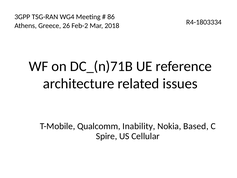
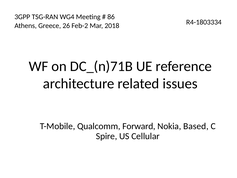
Inability: Inability -> Forward (139, 126)
